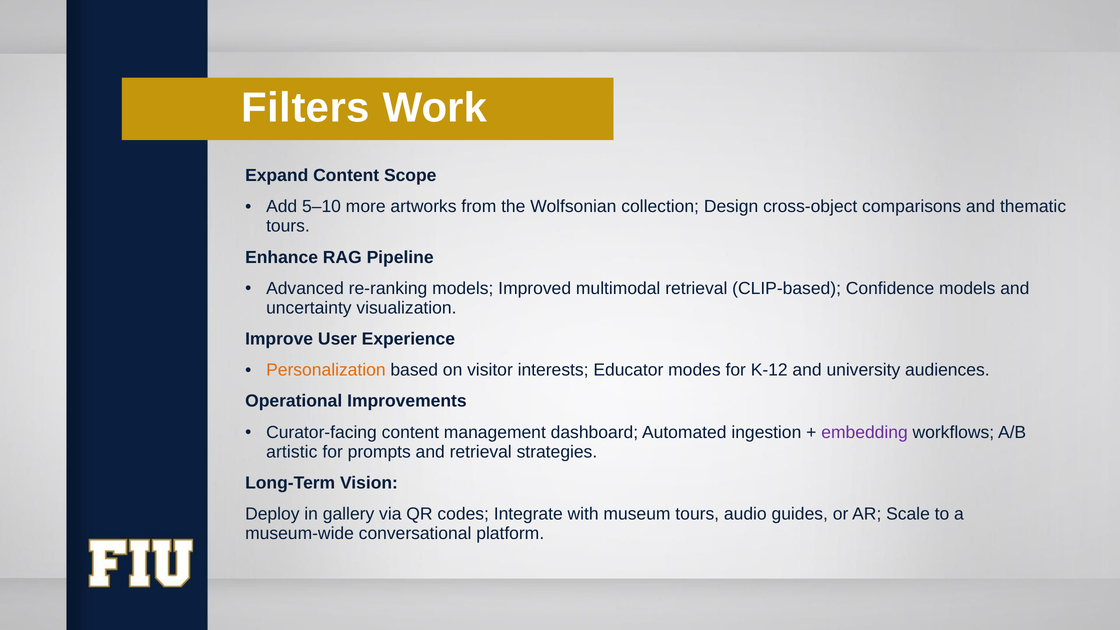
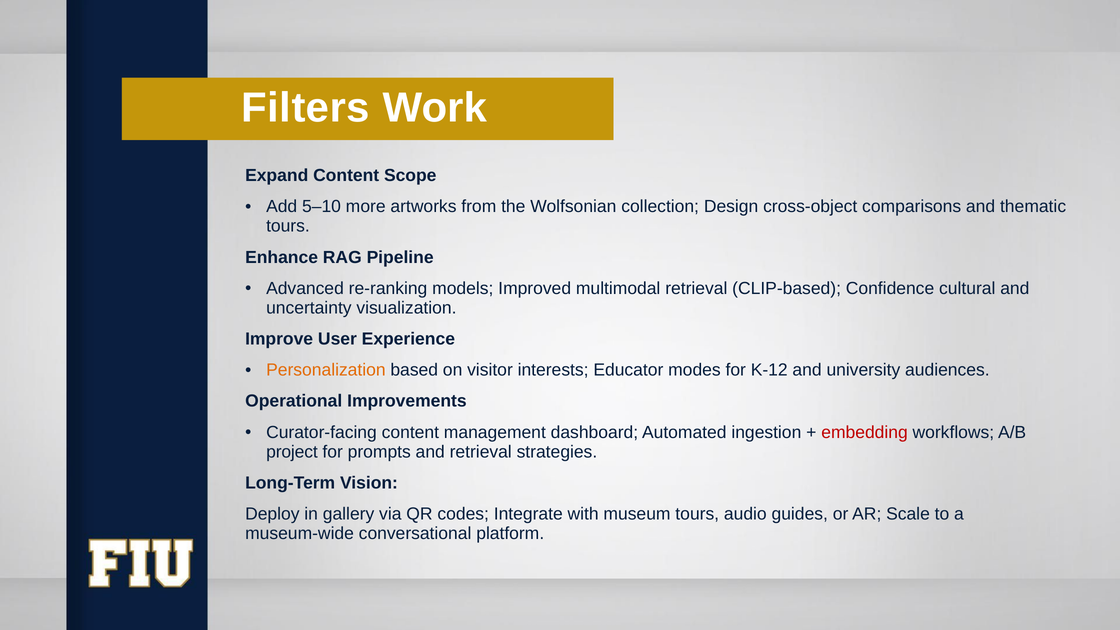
Confidence models: models -> cultural (967, 288)
embedding colour: purple -> red (865, 432)
artistic: artistic -> project (292, 452)
